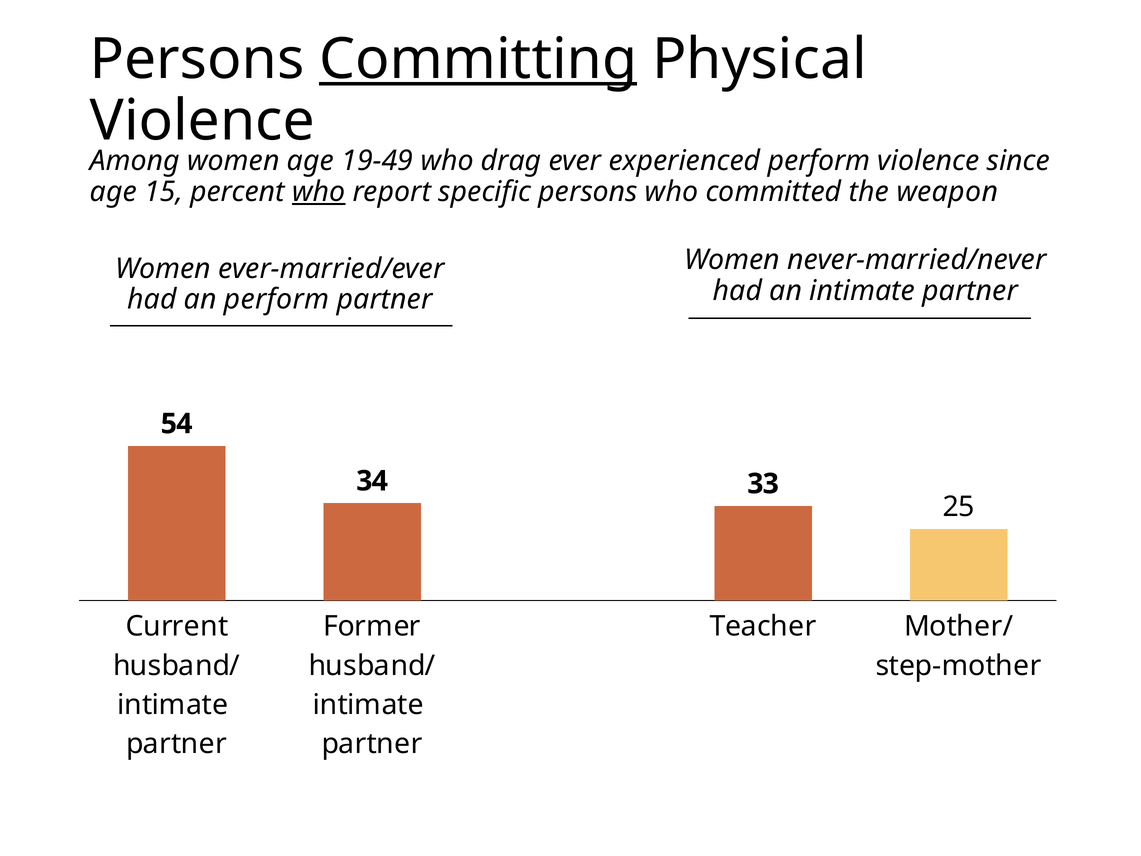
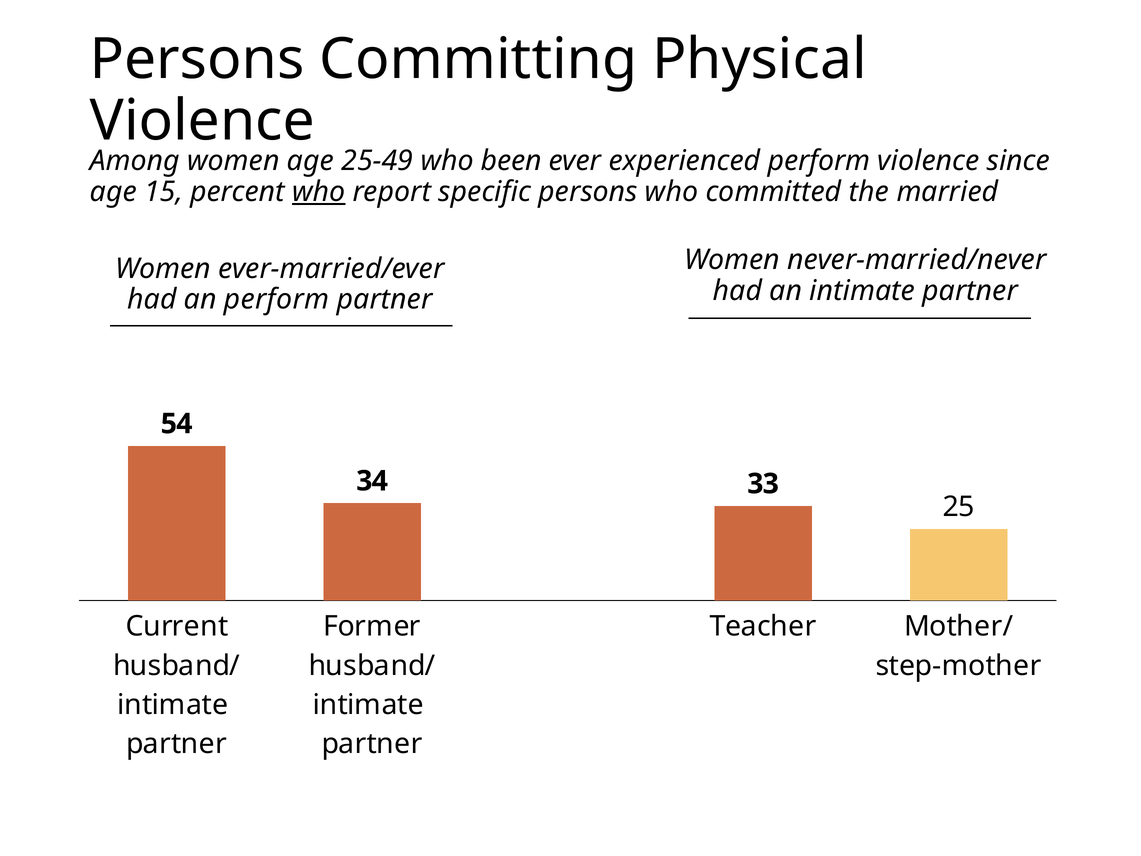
Committing underline: present -> none (478, 59)
19-49: 19-49 -> 25-49 (377, 161)
drag: drag -> been (511, 161)
weapon: weapon -> married (947, 192)
